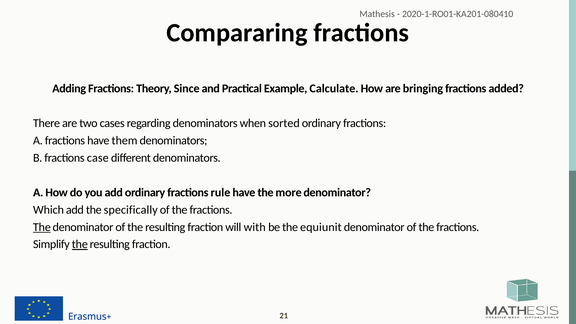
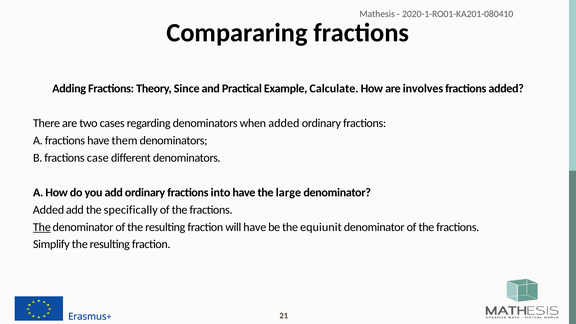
bringing: bringing -> involves (423, 89)
when sorted: sorted -> added (284, 123)
rule: rule -> into (221, 192)
more: more -> large (288, 192)
Which: Which -> Added (49, 210)
will with: with -> have (255, 227)
the underline: present -> none (80, 244)
